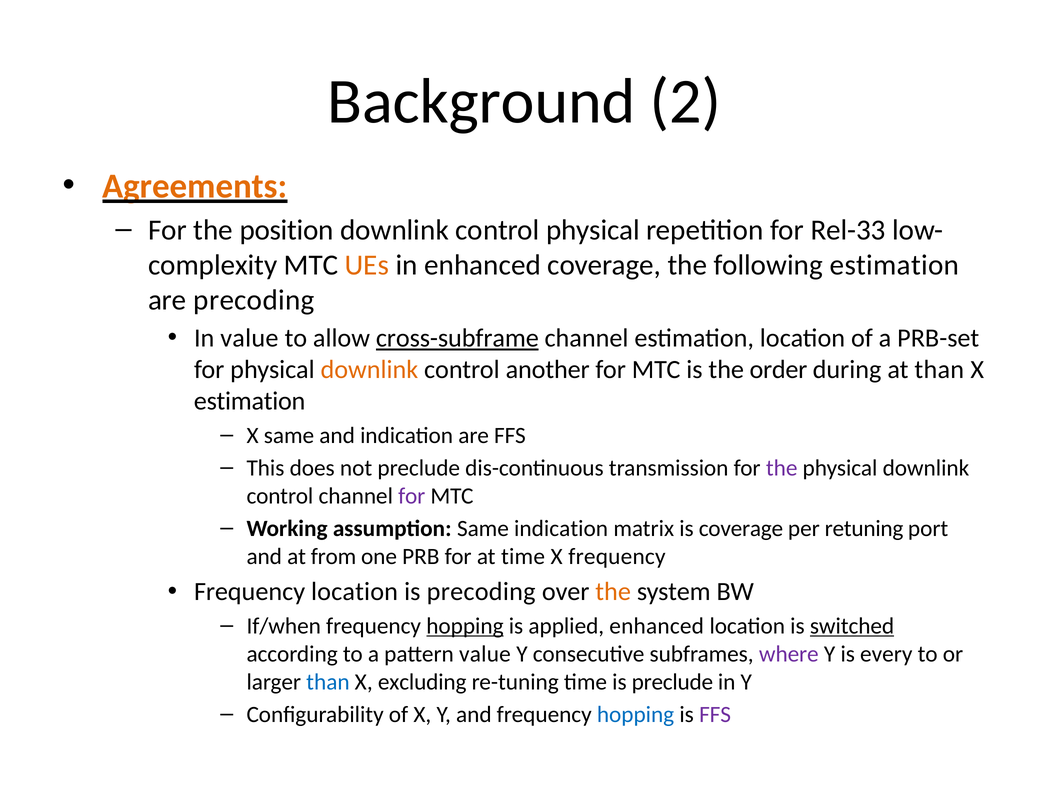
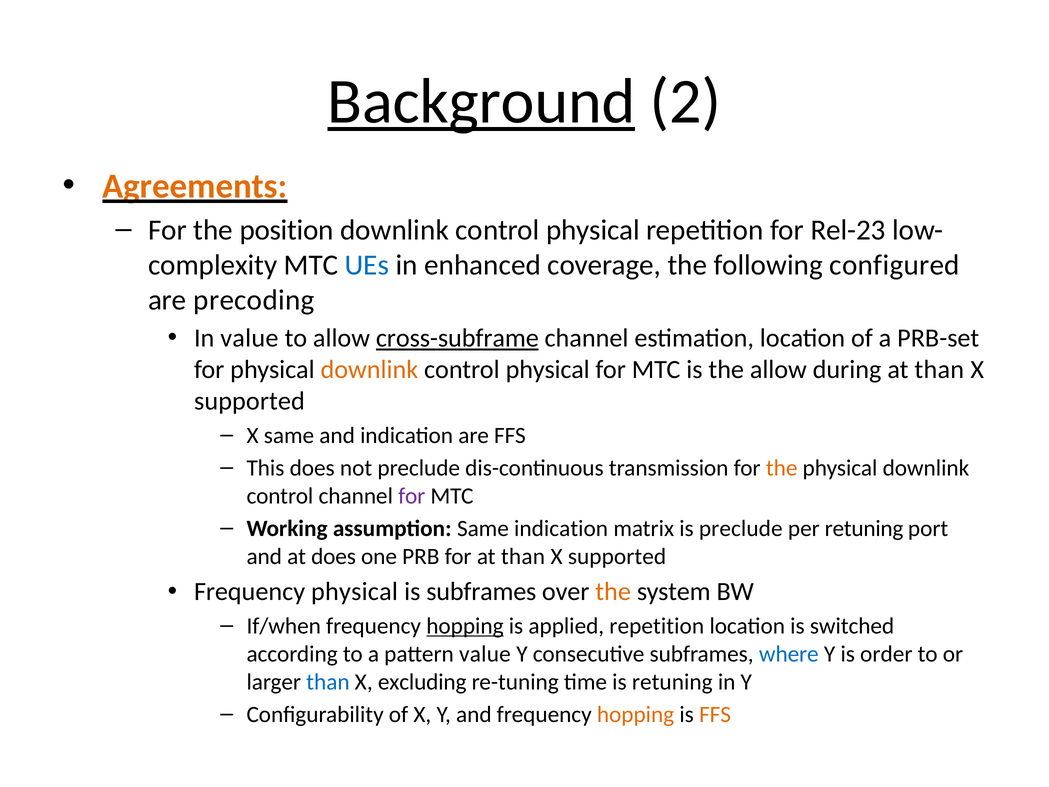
Background underline: none -> present (481, 102)
Rel-33: Rel-33 -> Rel-23 (848, 230)
UEs colour: orange -> blue (367, 265)
following estimation: estimation -> configured (895, 265)
another: another -> physical (548, 370)
the order: order -> allow (778, 370)
estimation: estimation -> supported (249, 401)
the colour: purple -> orange (782, 468)
is coverage: coverage -> preclude (741, 528)
at from: from -> does (334, 556)
for at time: time -> than (523, 556)
frequency: frequency -> supported (617, 556)
Frequency location: location -> physical (355, 592)
is precoding: precoding -> subframes (481, 592)
applied enhanced: enhanced -> repetition (657, 626)
switched underline: present -> none (852, 626)
where colour: purple -> blue (789, 654)
every: every -> order (886, 654)
is preclude: preclude -> retuning (672, 682)
hopping colour: blue -> orange (636, 714)
FFS colour: purple -> orange (715, 714)
